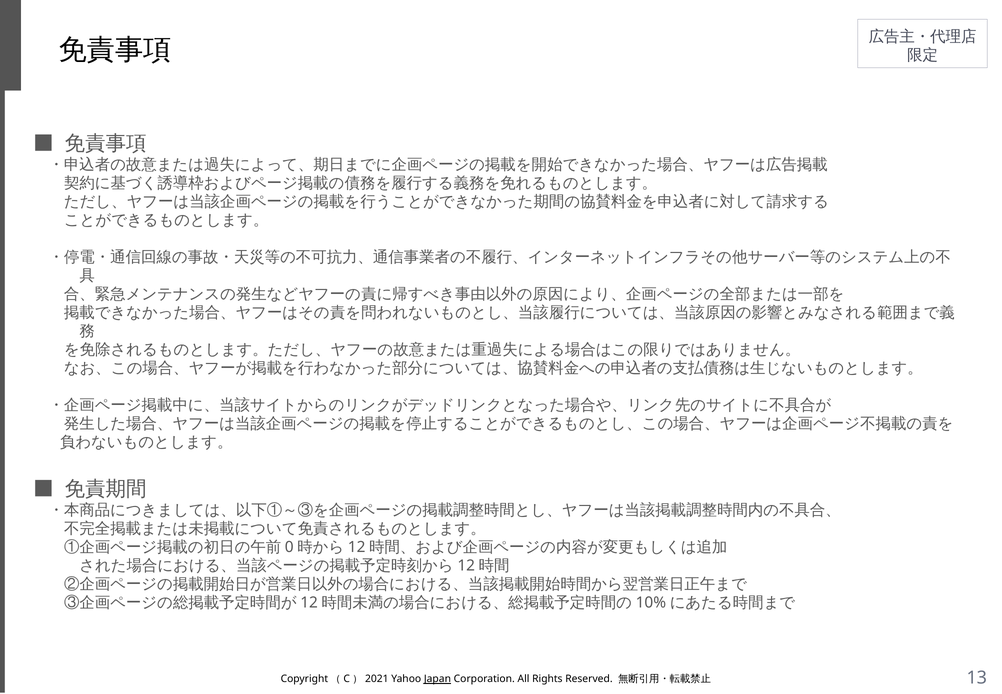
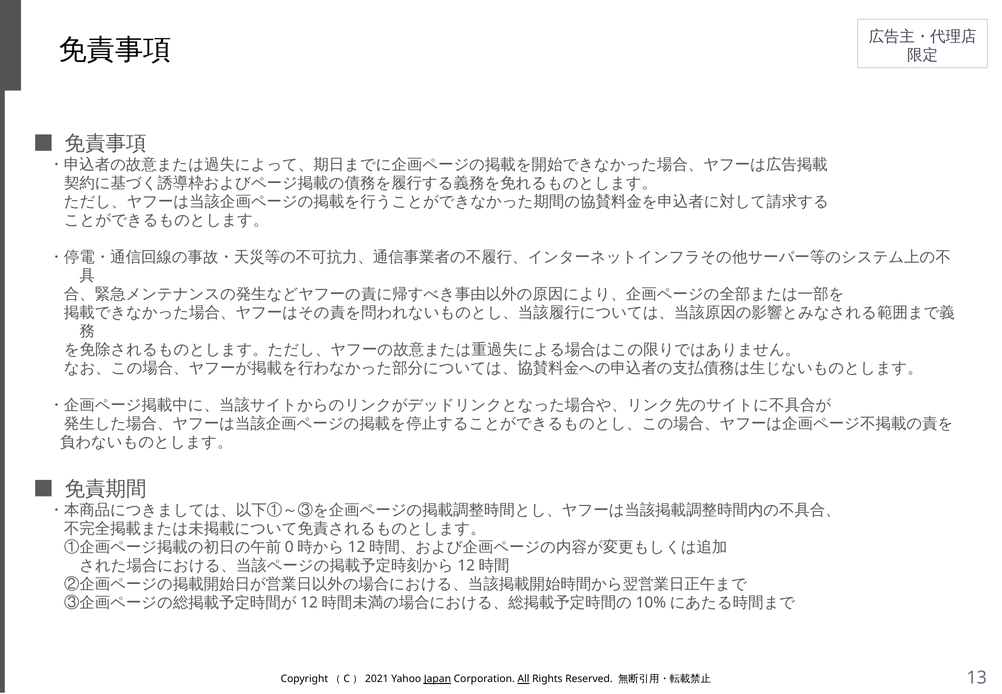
All underline: none -> present (524, 679)
